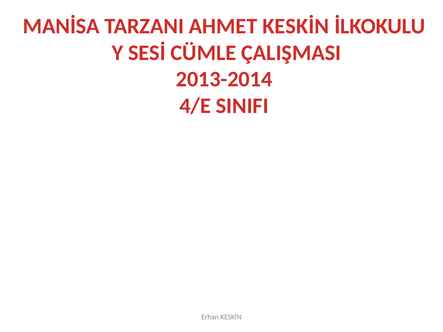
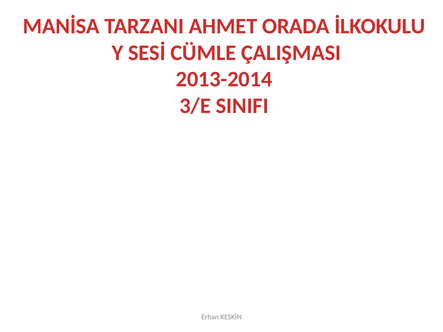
AHMET KESKİN: KESKİN -> ORADA (296, 26)
4/E: 4/E -> 3/E (195, 106)
